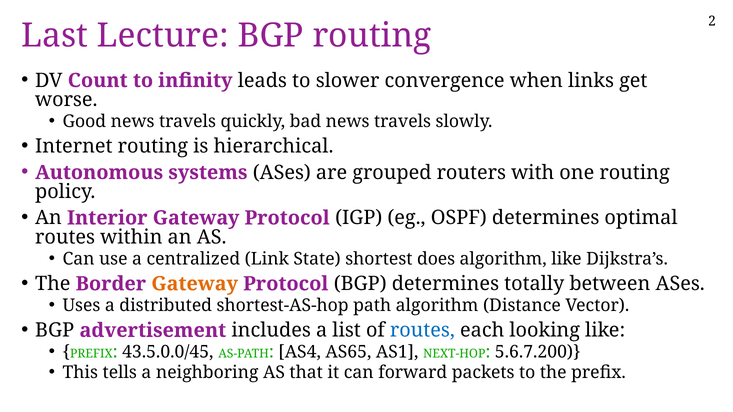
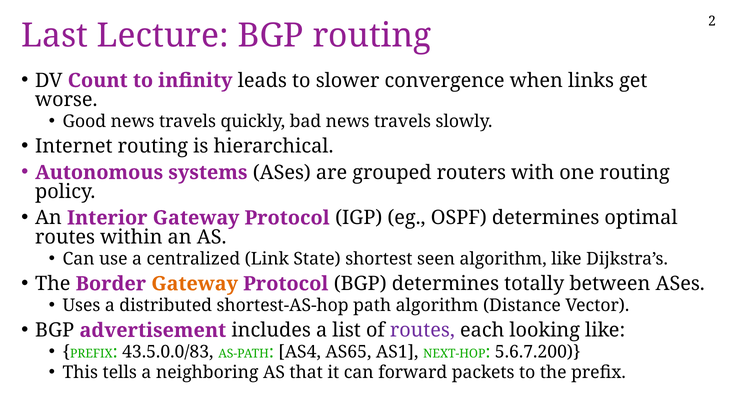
does: does -> seen (436, 259)
routes colour: blue -> purple (422, 331)
43.5.0.0/45: 43.5.0.0/45 -> 43.5.0.0/83 (168, 352)
